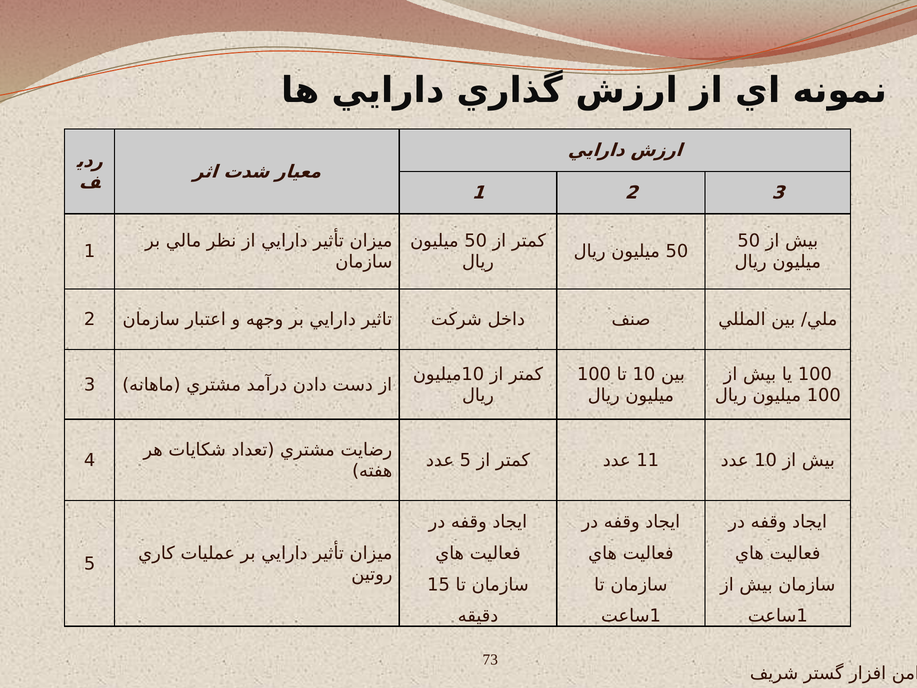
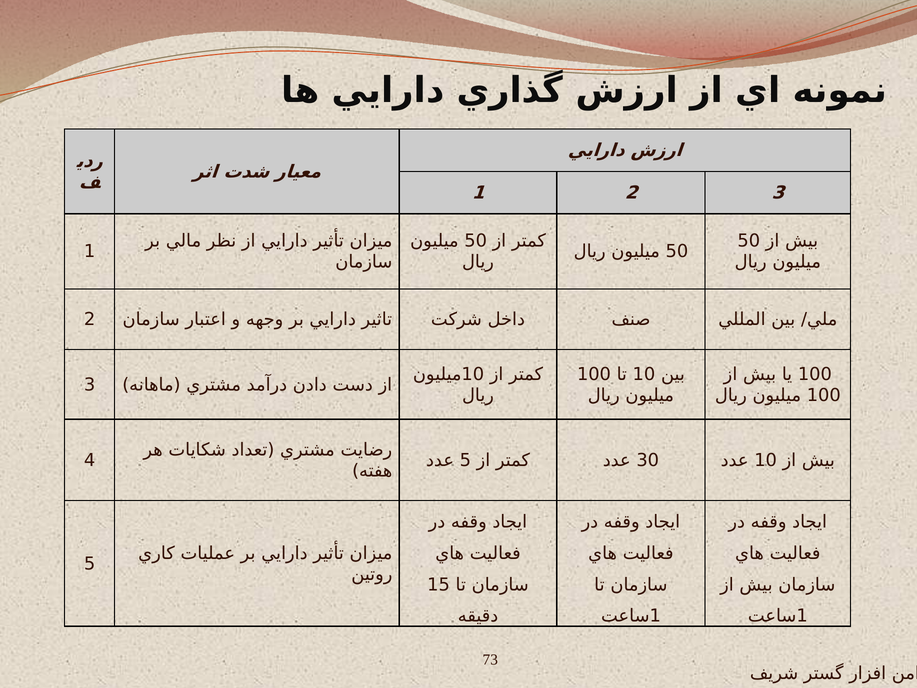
11: 11 -> 30 (648, 460)
